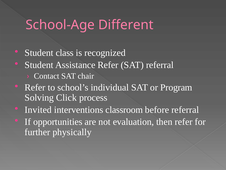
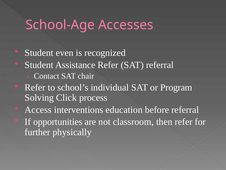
Different: Different -> Accesses (126, 25)
class: class -> even (65, 53)
Invited: Invited -> Access (38, 109)
classroom: classroom -> education (124, 109)
evaluation: evaluation -> classroom (133, 122)
